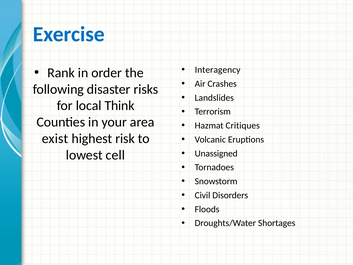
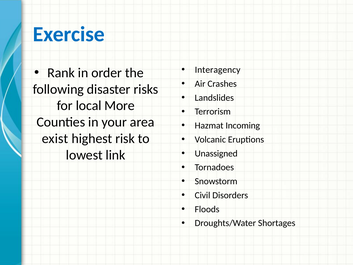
Think: Think -> More (120, 106)
Critiques: Critiques -> Incoming (243, 125)
cell: cell -> link (115, 155)
